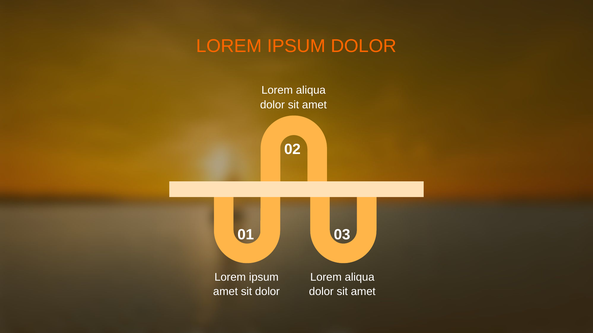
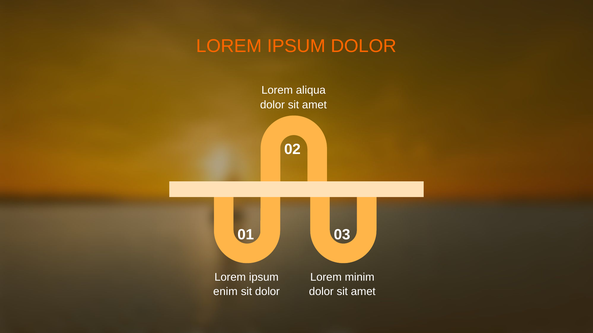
aliqua: aliqua -> minim (360, 277)
amet: amet -> enim (225, 292)
